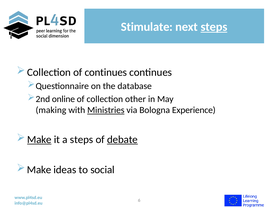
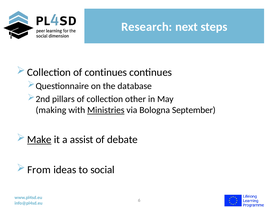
Stimulate: Stimulate -> Research (147, 27)
steps underline: present -> none (214, 27)
online: online -> pillars (63, 99)
Experience: Experience -> September (194, 110)
a steps: steps -> assist (82, 140)
debate underline: present -> none (122, 140)
Make: Make -> From (39, 170)
